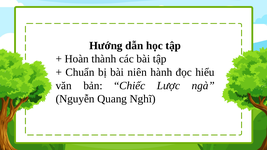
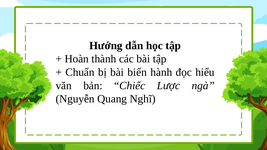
niên: niên -> biến (137, 72)
